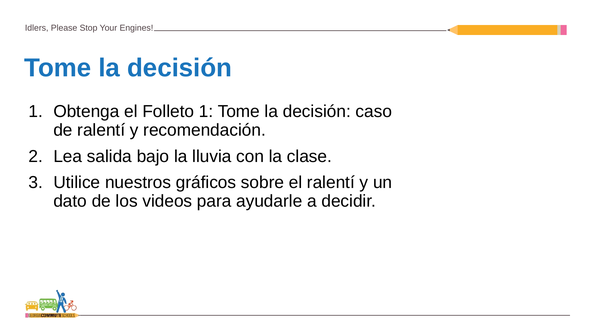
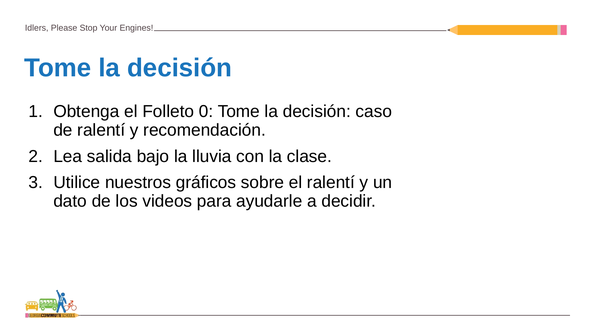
Folleto 1: 1 -> 0 (206, 112)
